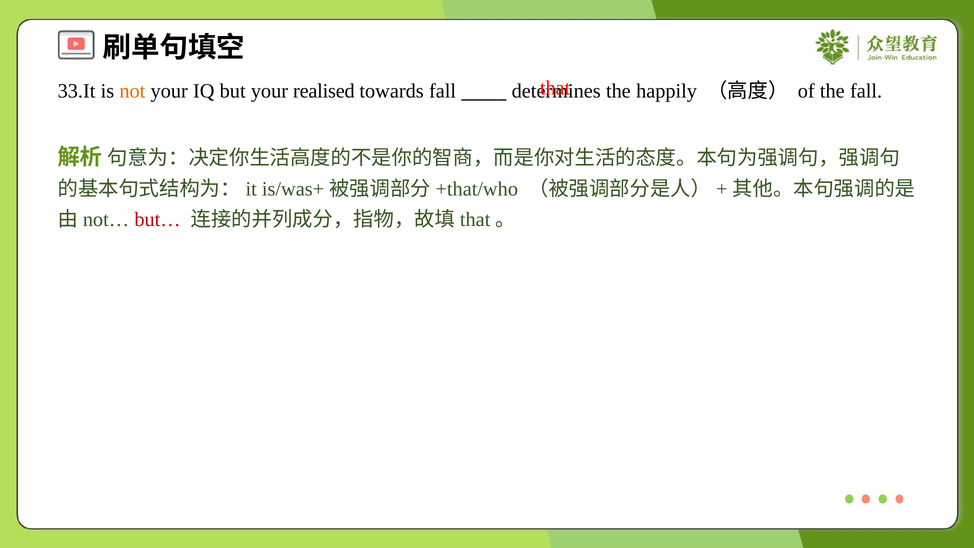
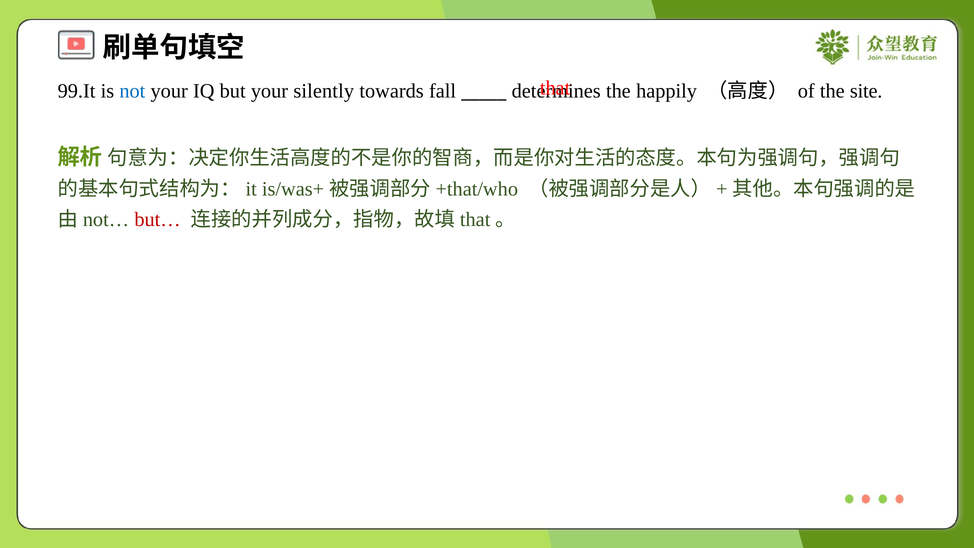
33.It: 33.It -> 99.It (77, 91)
not colour: orange -> blue (132, 91)
realised: realised -> silently (324, 91)
the fall: fall -> site (866, 91)
